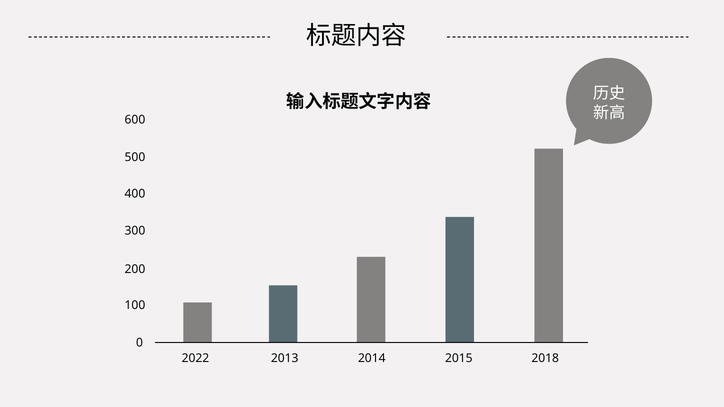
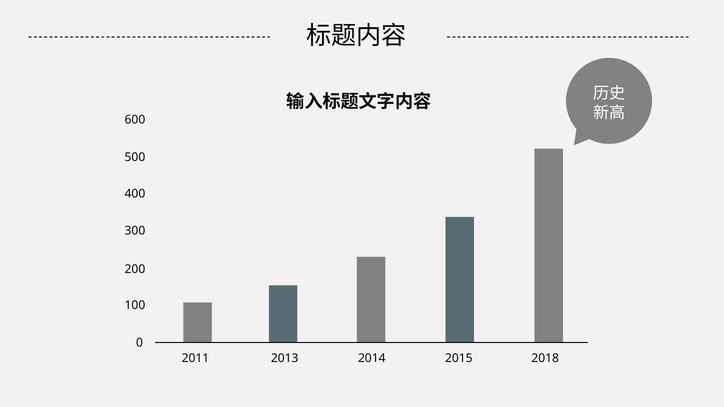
2022: 2022 -> 2011 (195, 359)
